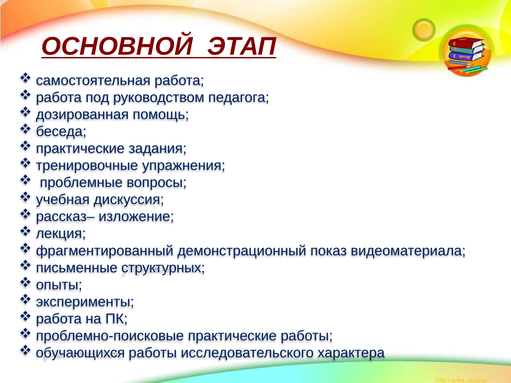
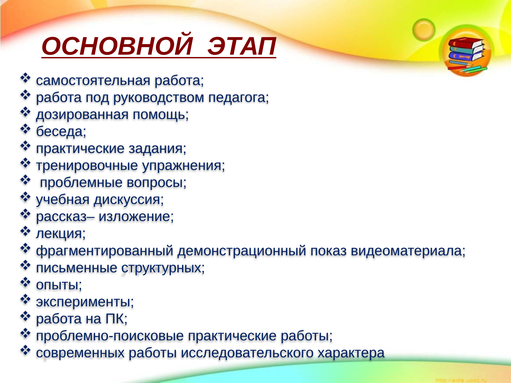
обучающихся: обучающихся -> современных (80, 353)
